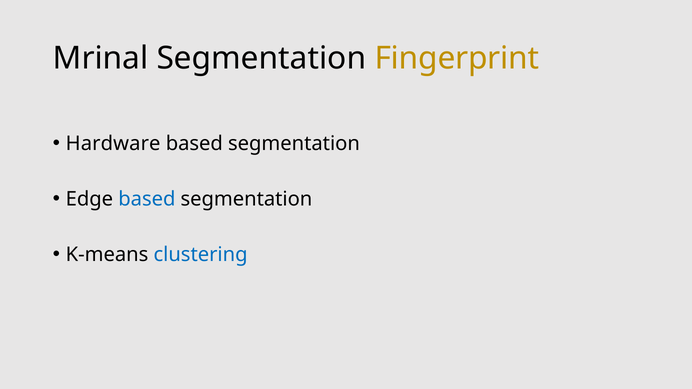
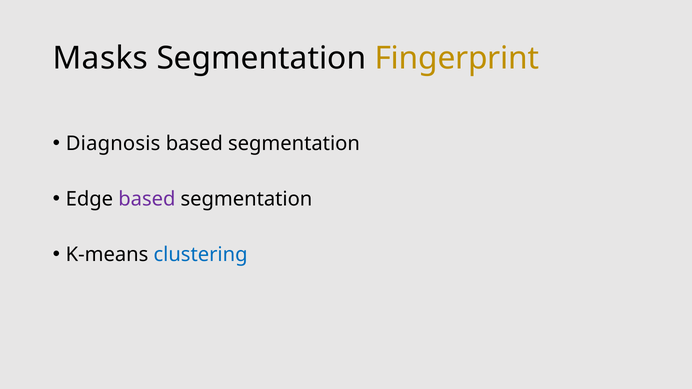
Mrinal: Mrinal -> Masks (100, 58)
Hardware: Hardware -> Diagnosis (113, 144)
based colour: blue -> purple (147, 199)
